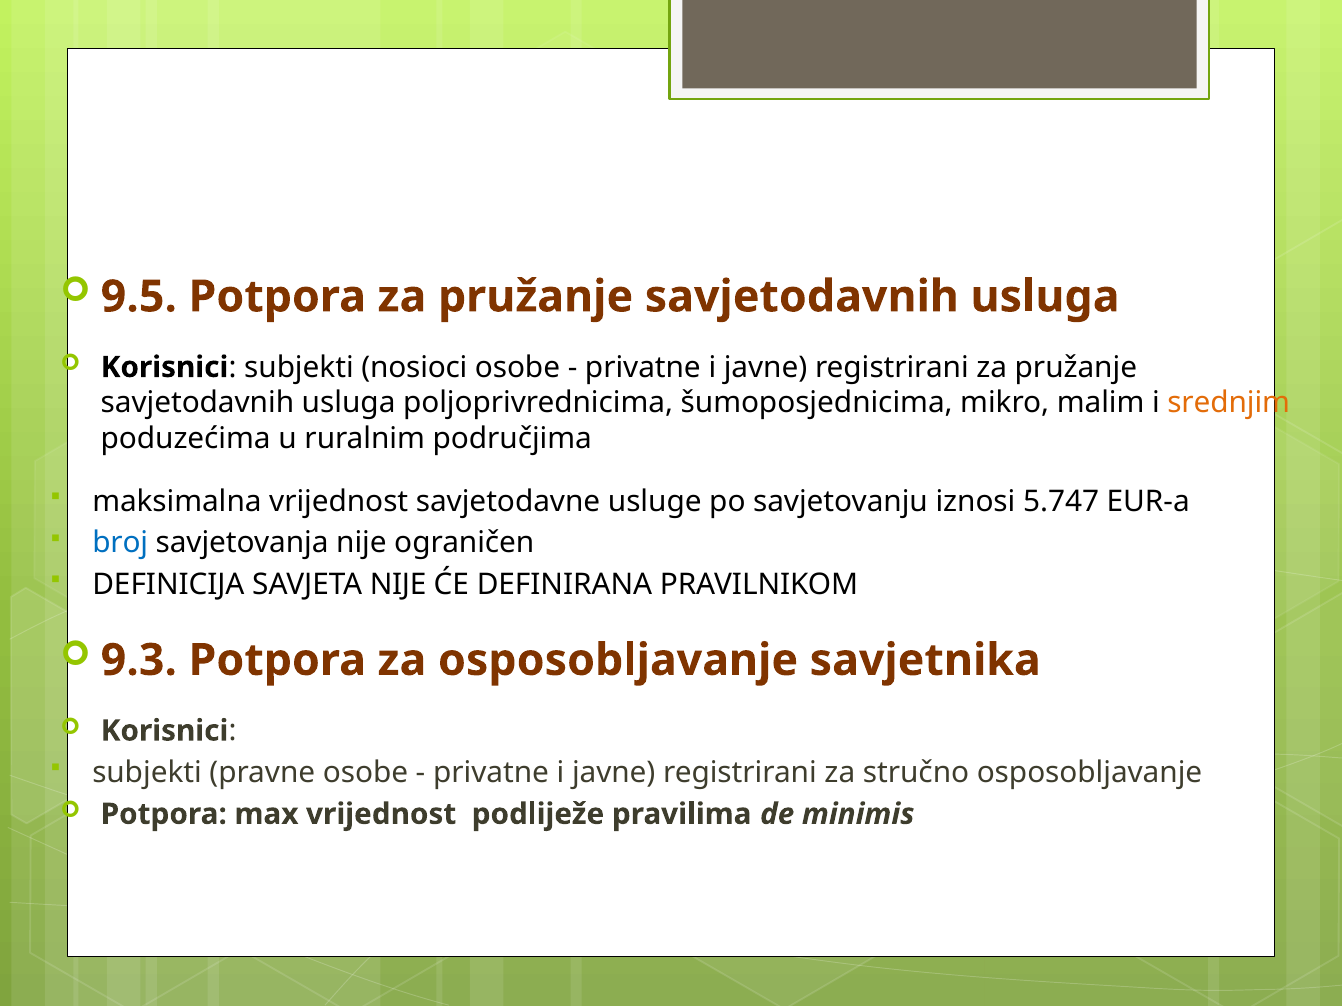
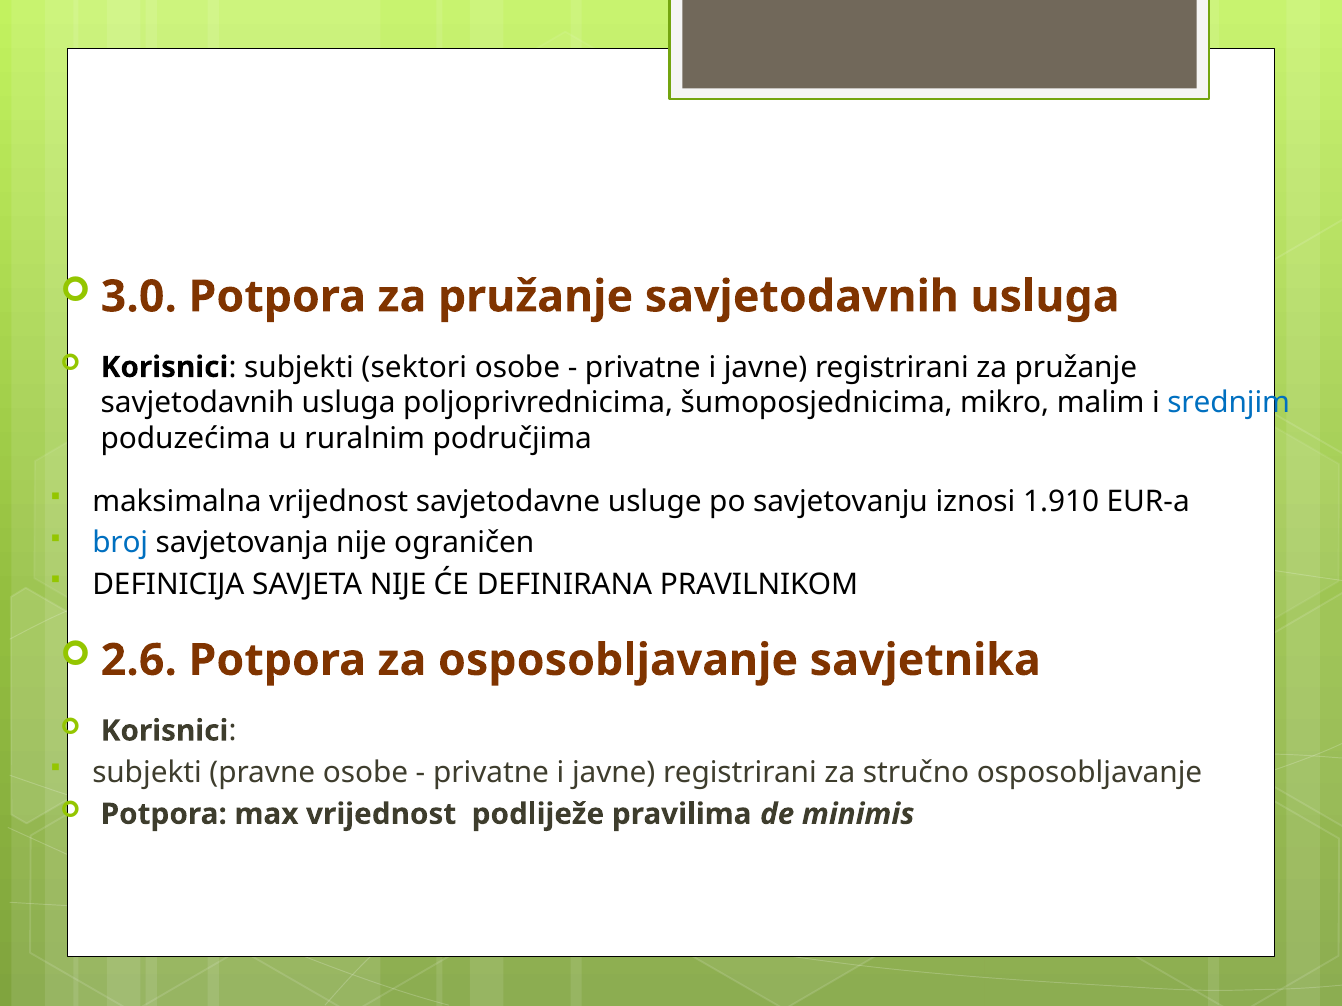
9.5: 9.5 -> 3.0 (139, 297)
nosioci: nosioci -> sektori (414, 367)
srednjim colour: orange -> blue (1229, 403)
5.747: 5.747 -> 1.910 (1061, 502)
9.3: 9.3 -> 2.6 (139, 661)
